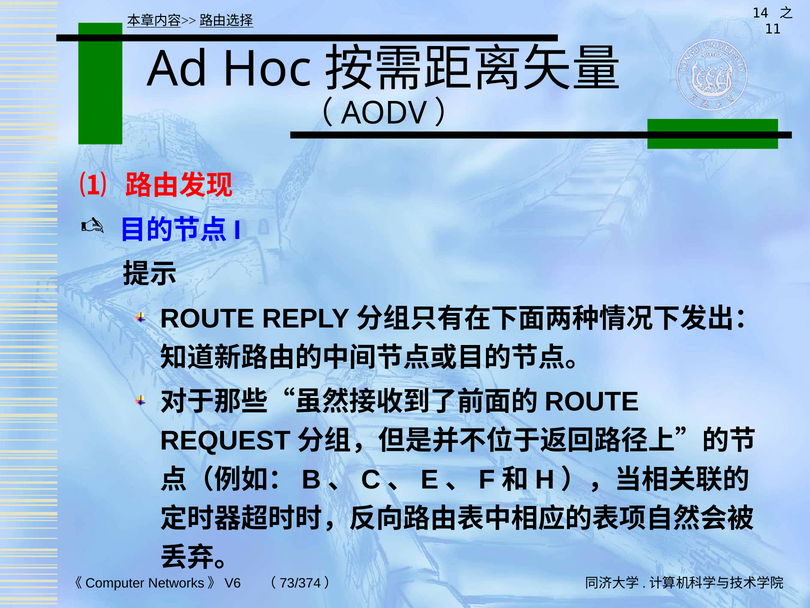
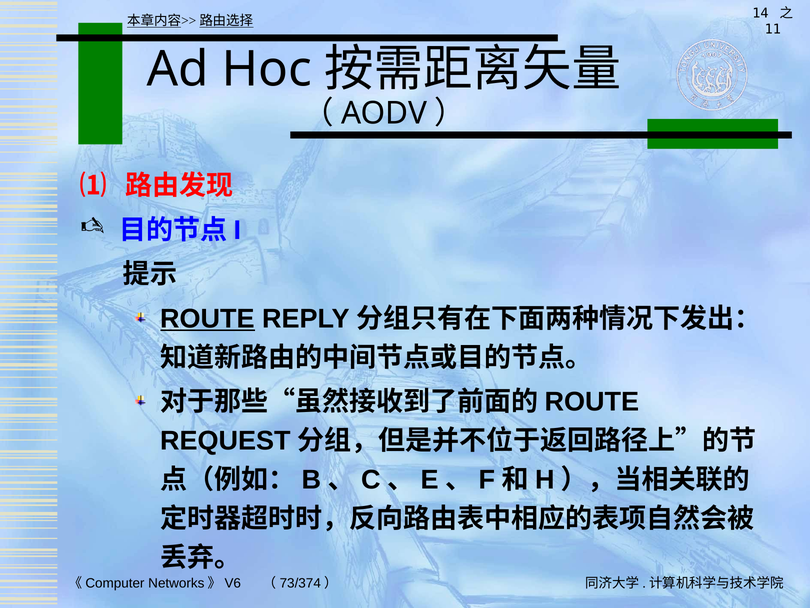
ROUTE underline: none -> present (208, 318)
